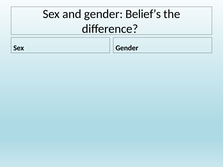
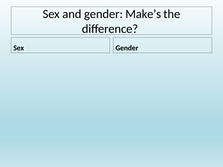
Belief’s: Belief’s -> Make’s (143, 14)
